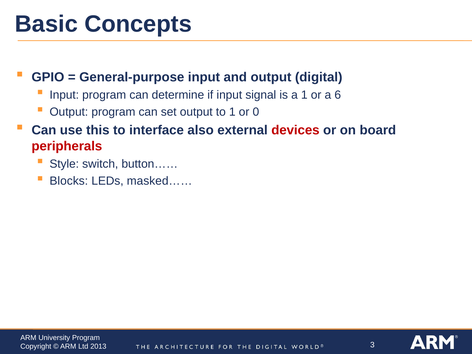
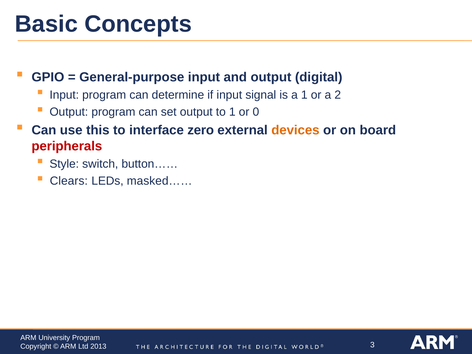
6: 6 -> 2 (338, 95)
also: also -> zero (201, 130)
devices colour: red -> orange (295, 130)
Blocks: Blocks -> Clears (69, 181)
